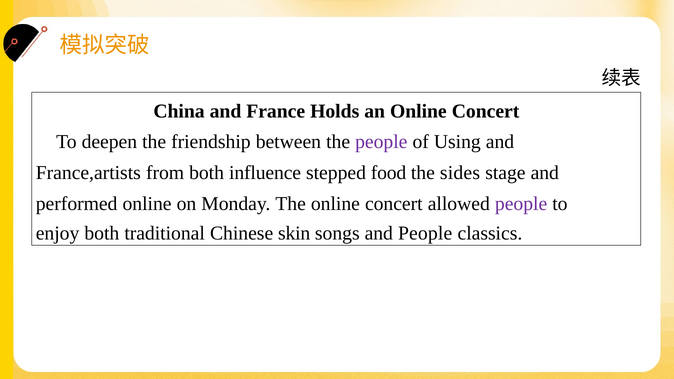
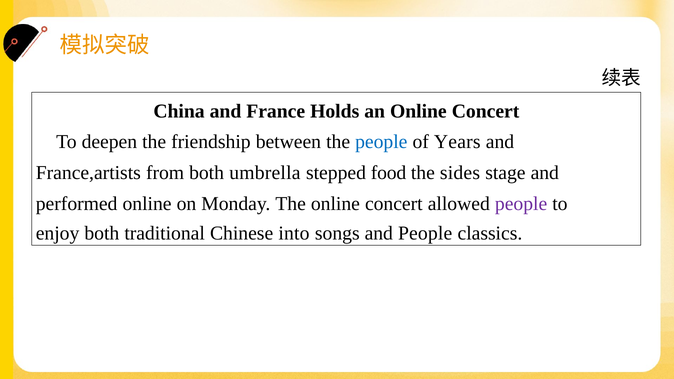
people colour: purple -> blue (381, 142)
Using: Using -> Years (457, 142)
influence: influence -> umbrella (265, 173)
skin: skin -> into (294, 233)
